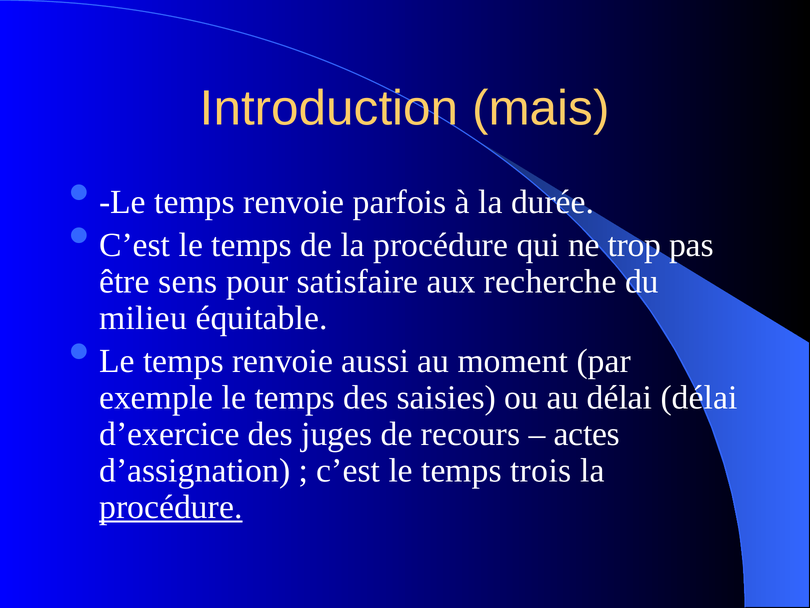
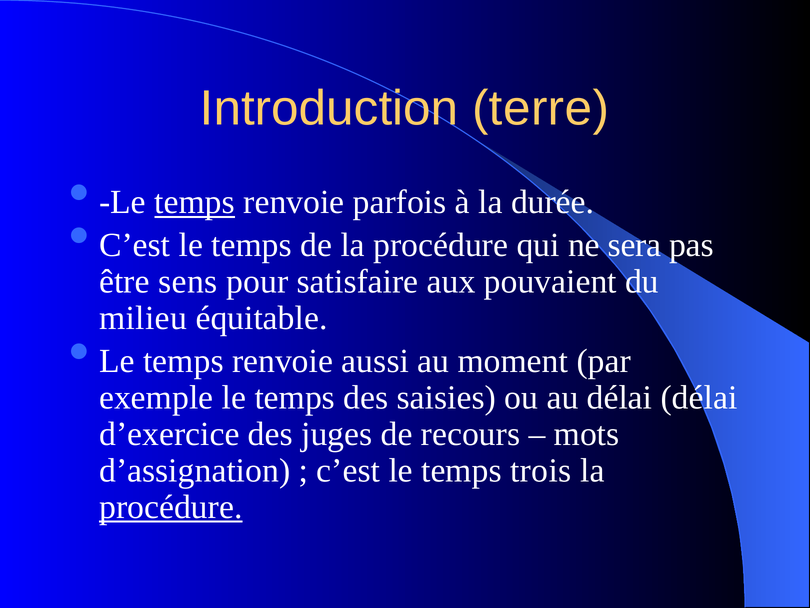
mais: mais -> terre (541, 108)
temps underline: none -> present (195, 202)
trop: trop -> sera (635, 245)
recherche: recherche -> pouvaient (550, 282)
actes: actes -> mots (587, 434)
